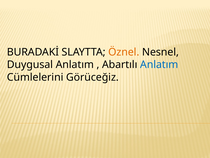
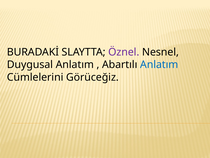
Öznel colour: orange -> purple (124, 52)
